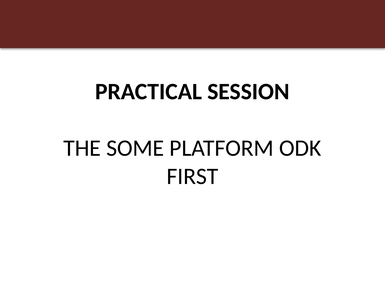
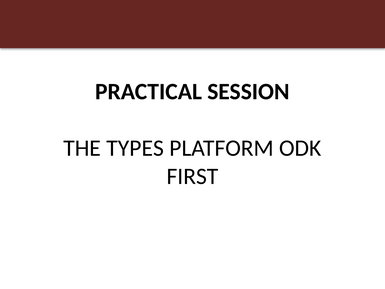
SOME: SOME -> TYPES (135, 148)
